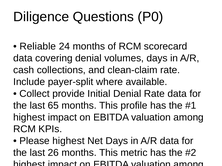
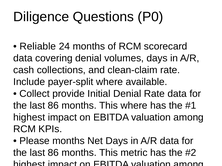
65: 65 -> 86 (53, 106)
This profile: profile -> where (134, 106)
Please highest: highest -> months (69, 141)
26: 26 -> 86 (53, 153)
